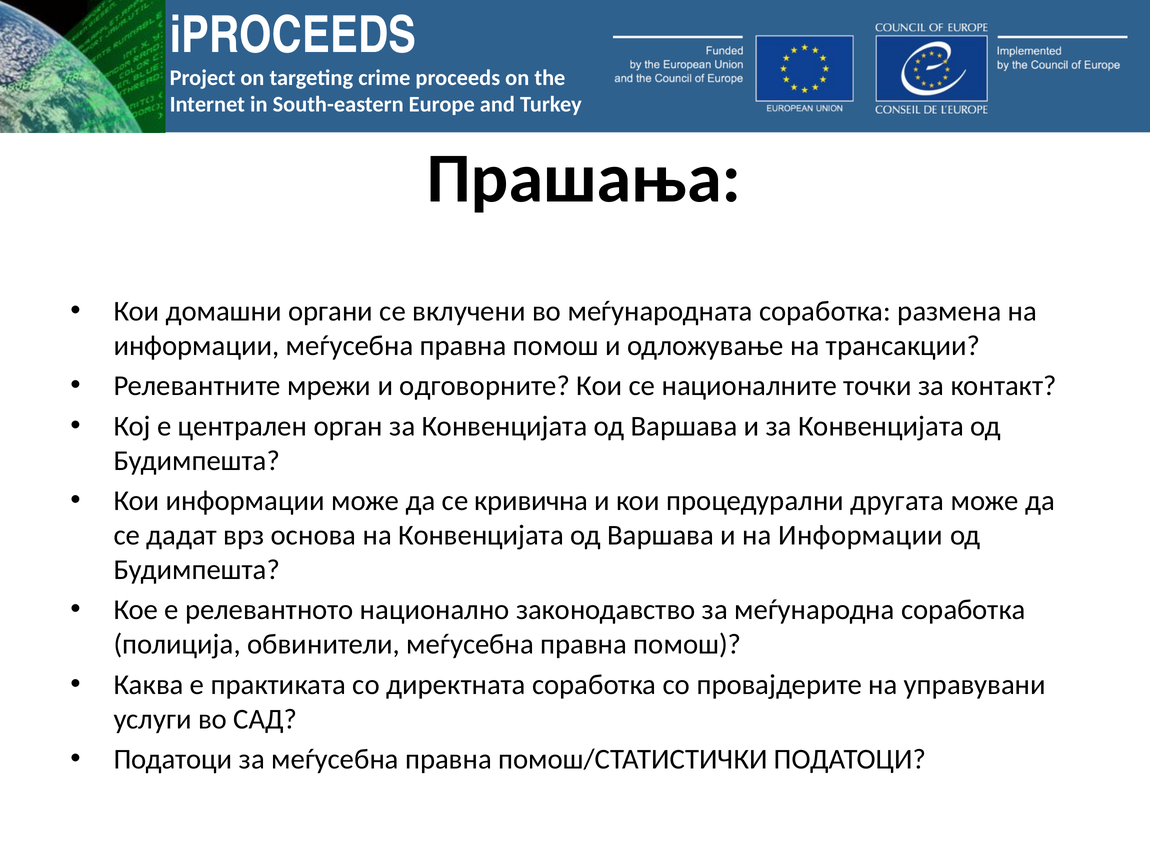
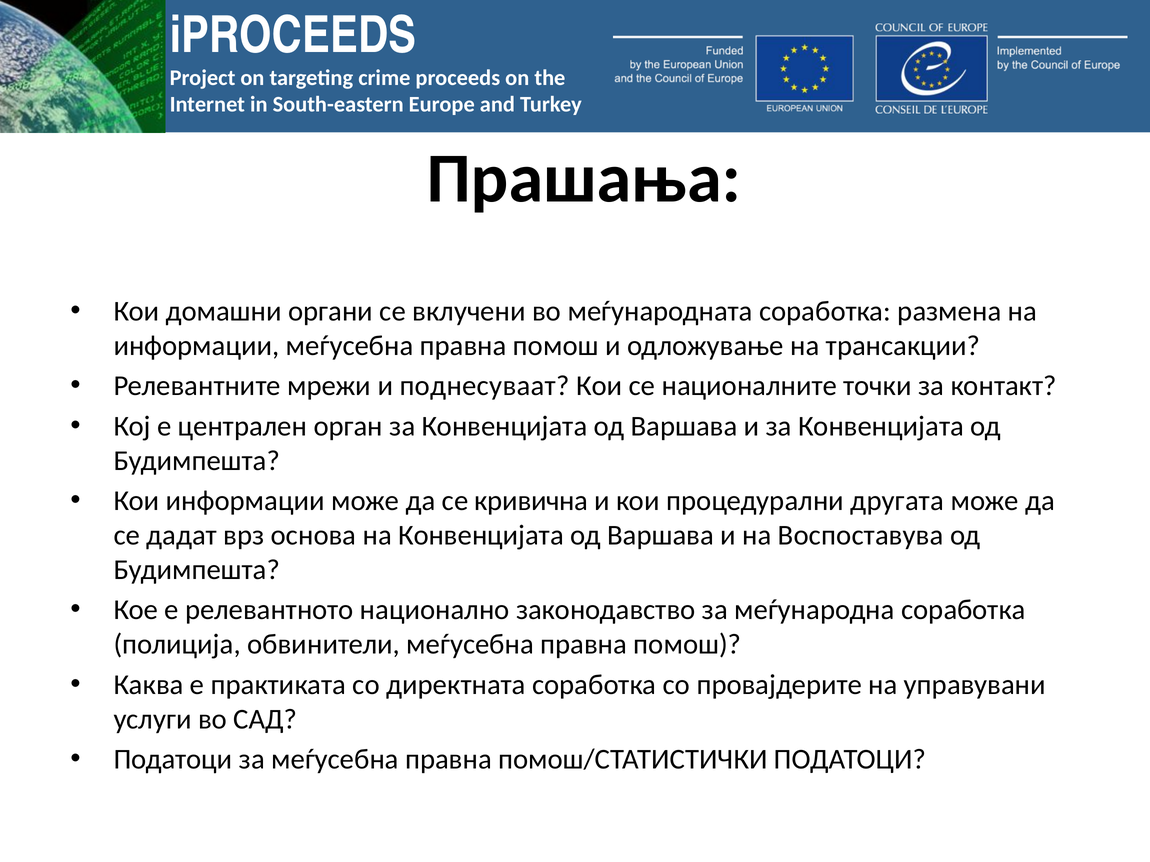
одговорните: одговорните -> поднесуваат (485, 386)
и на Информации: Информации -> Воспоставува (861, 536)
